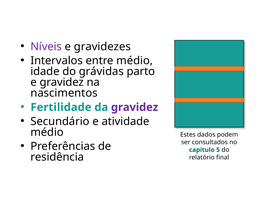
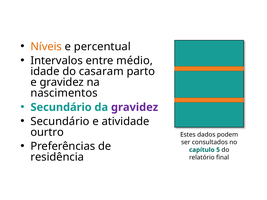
Níveis colour: purple -> orange (46, 47)
gravidezes: gravidezes -> percentual (102, 47)
grávidas: grávidas -> casaram (101, 72)
Fertilidade: Fertilidade -> Secundário (61, 107)
médio: médio -> ourtro (47, 132)
